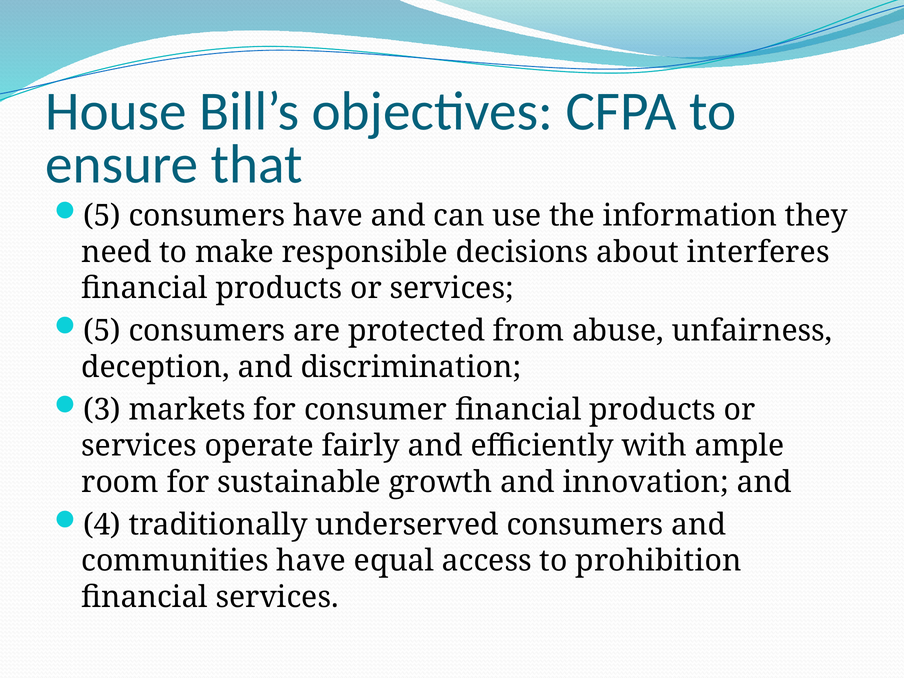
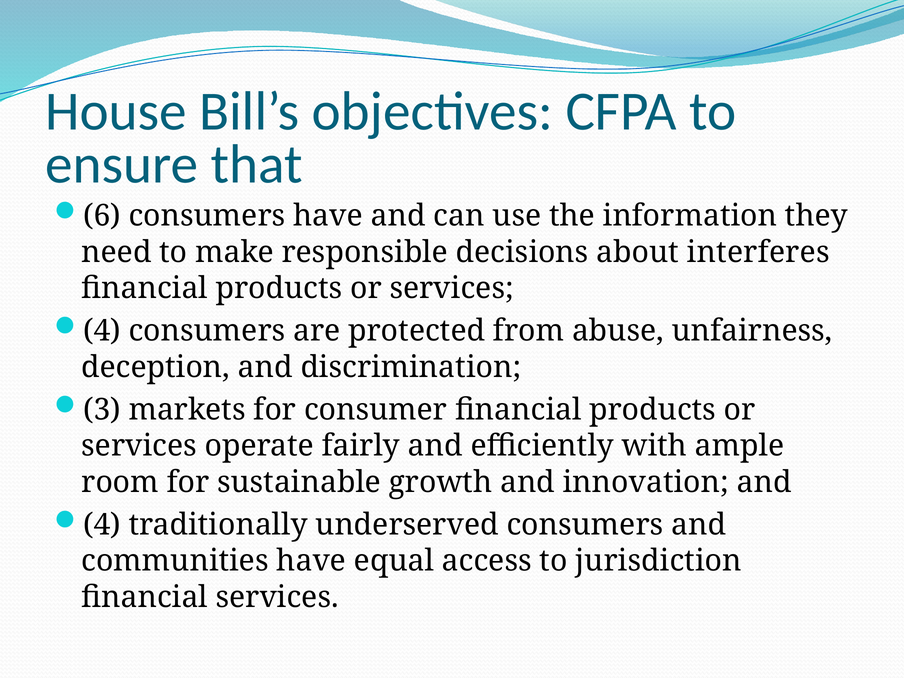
5: 5 -> 6 (102, 216)
5: 5 -> 4 (102, 331)
prohibition: prohibition -> jurisdiction (659, 561)
